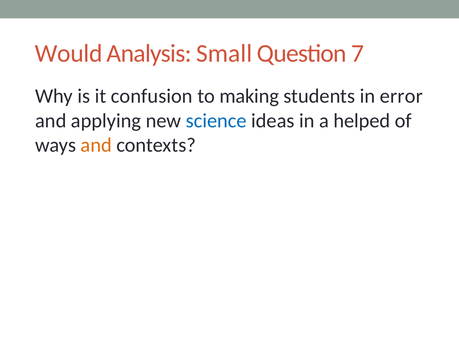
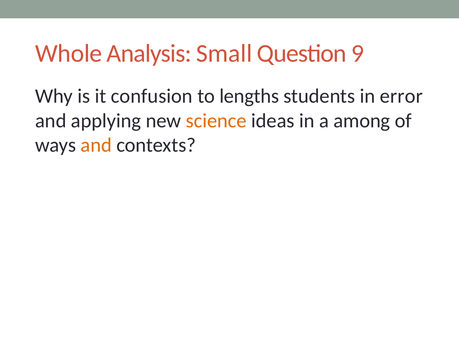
Would: Would -> Whole (69, 53)
7: 7 -> 9 (357, 53)
making: making -> lengths (249, 96)
science colour: blue -> orange (216, 121)
helped: helped -> among (362, 121)
